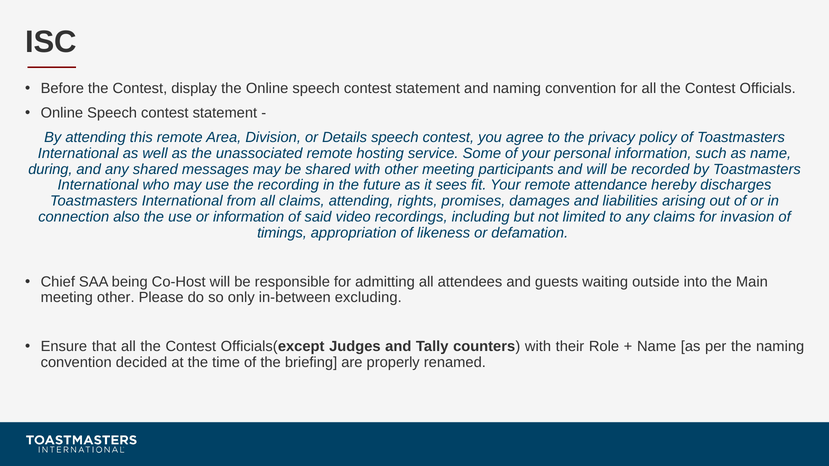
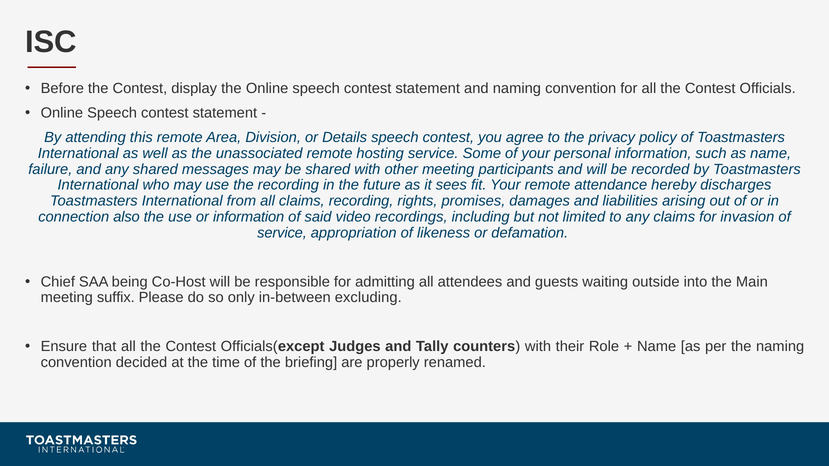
during: during -> failure (50, 169)
claims attending: attending -> recording (361, 201)
timings: timings -> service (282, 233)
meeting other: other -> suffix (116, 298)
